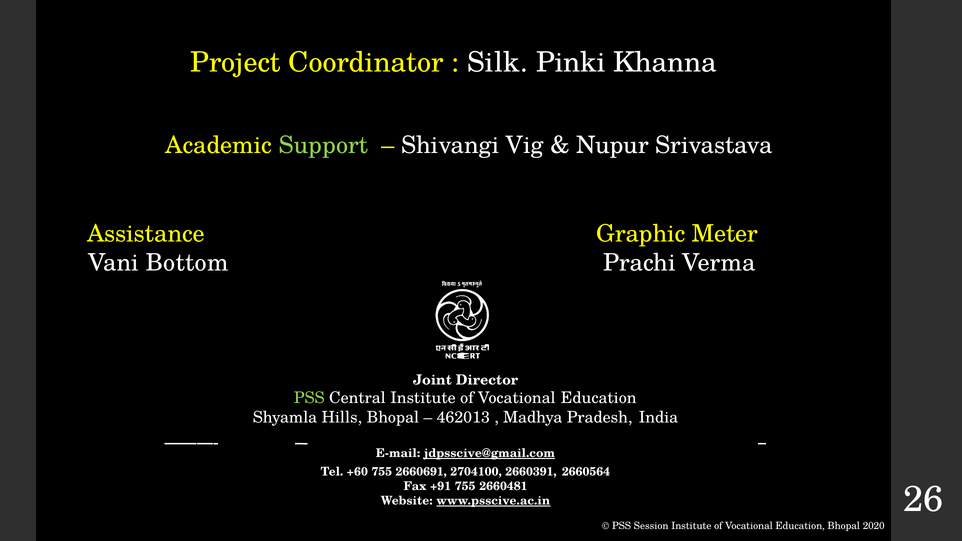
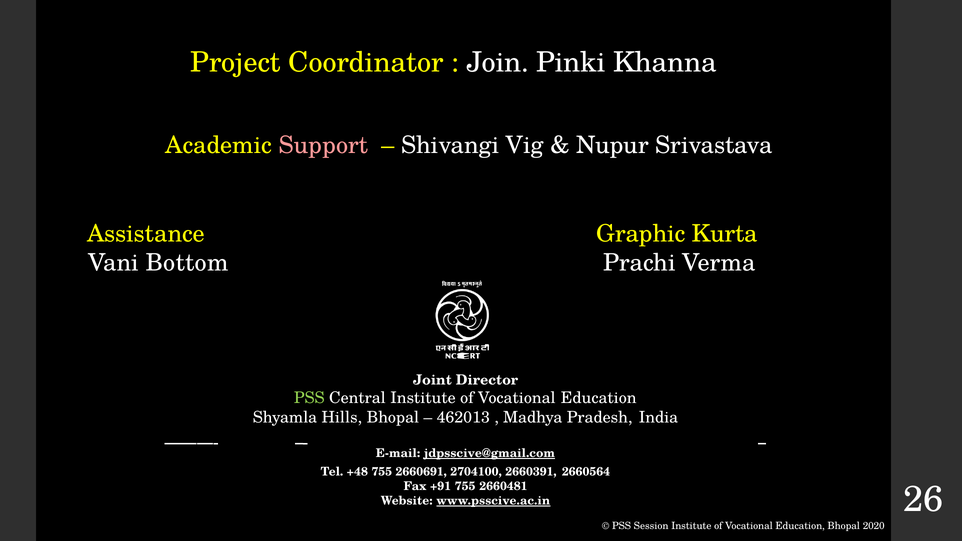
Silk: Silk -> Join (498, 62)
Support colour: light green -> pink (323, 145)
Meter: Meter -> Kurta (725, 234)
+60: +60 -> +48 (357, 472)
